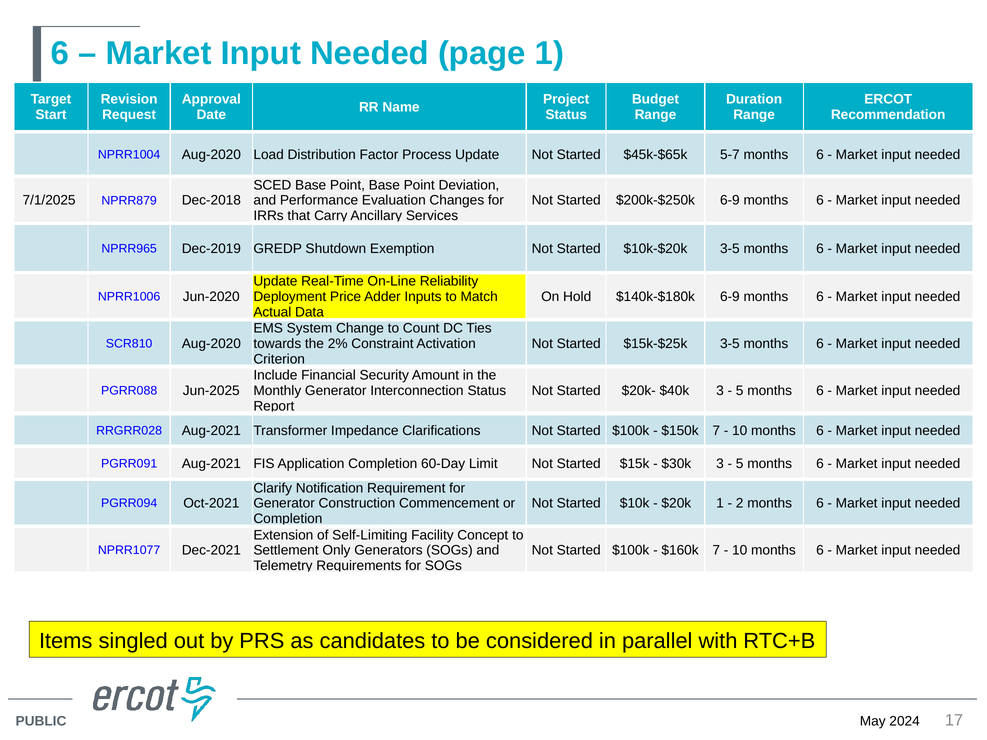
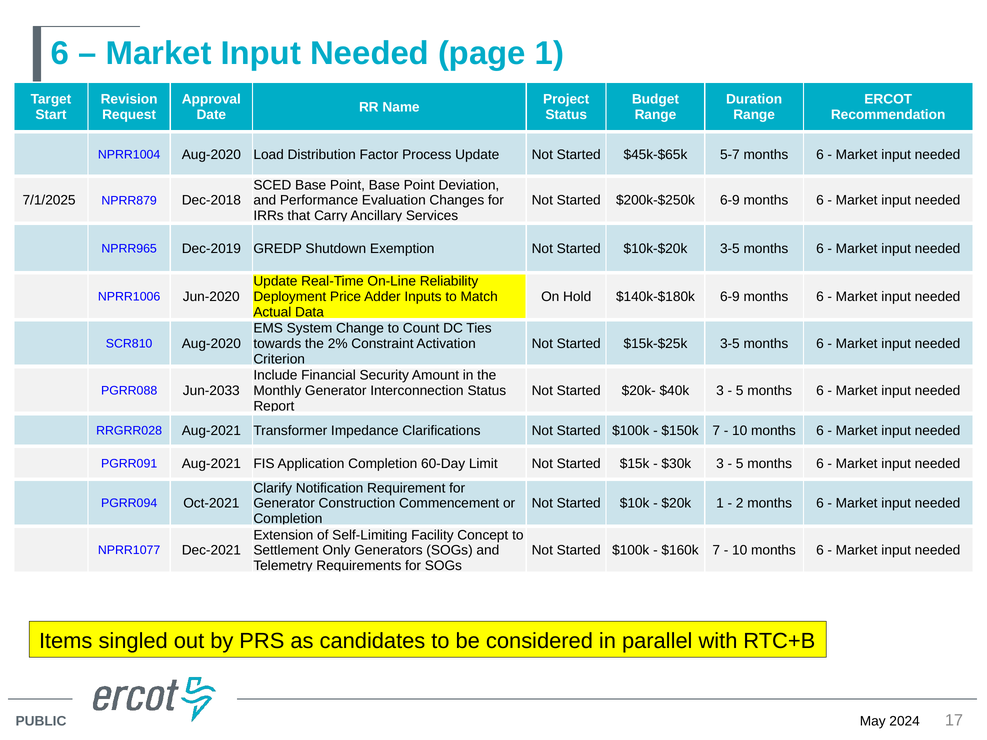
Jun-2025: Jun-2025 -> Jun-2033 (211, 391)
